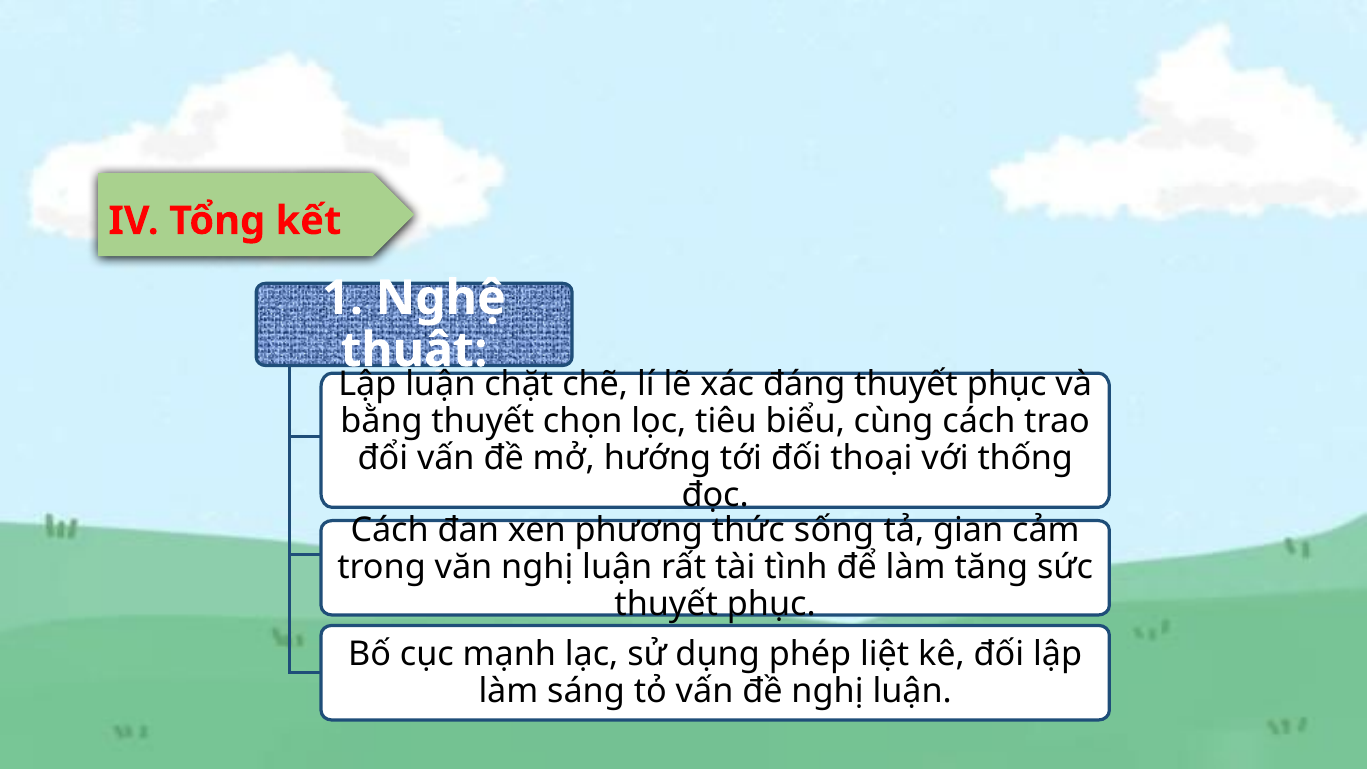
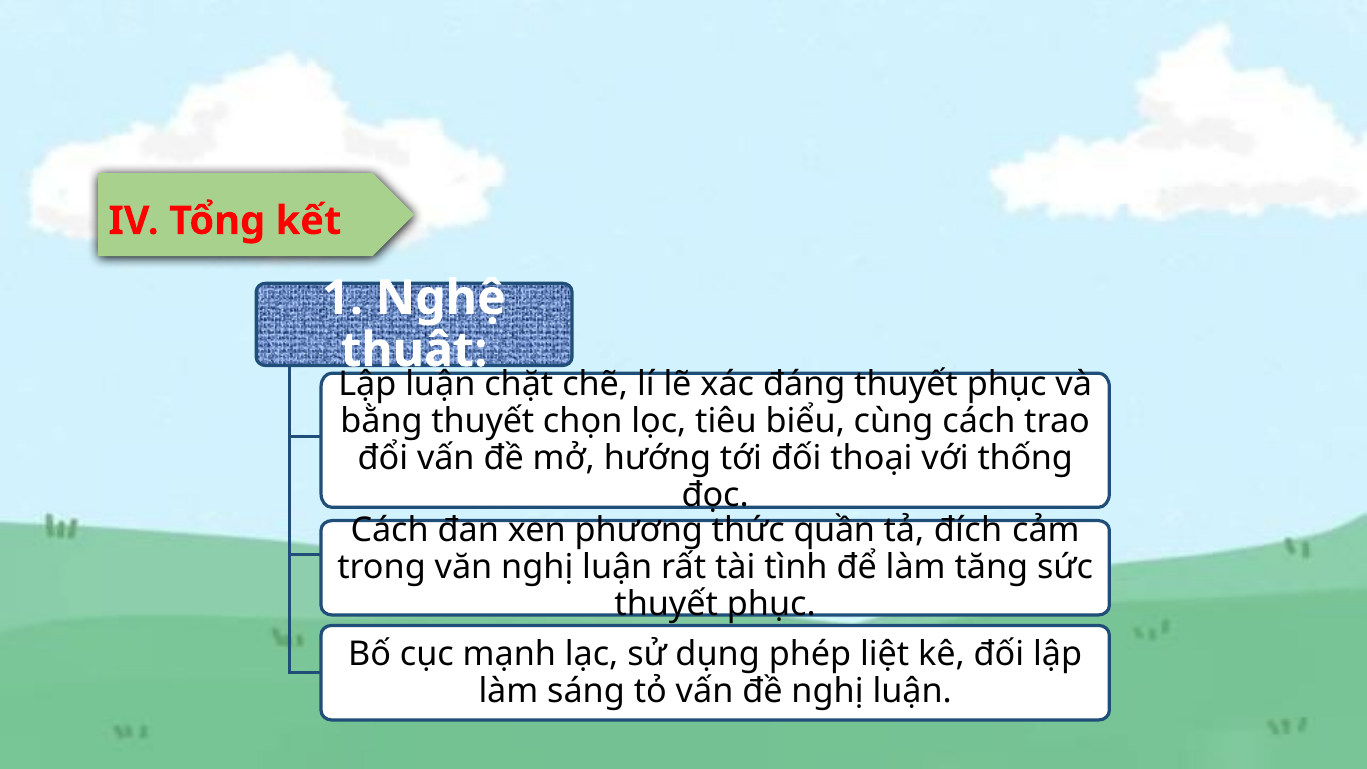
sống: sống -> quần (834, 531)
gian: gian -> đích (968, 531)
